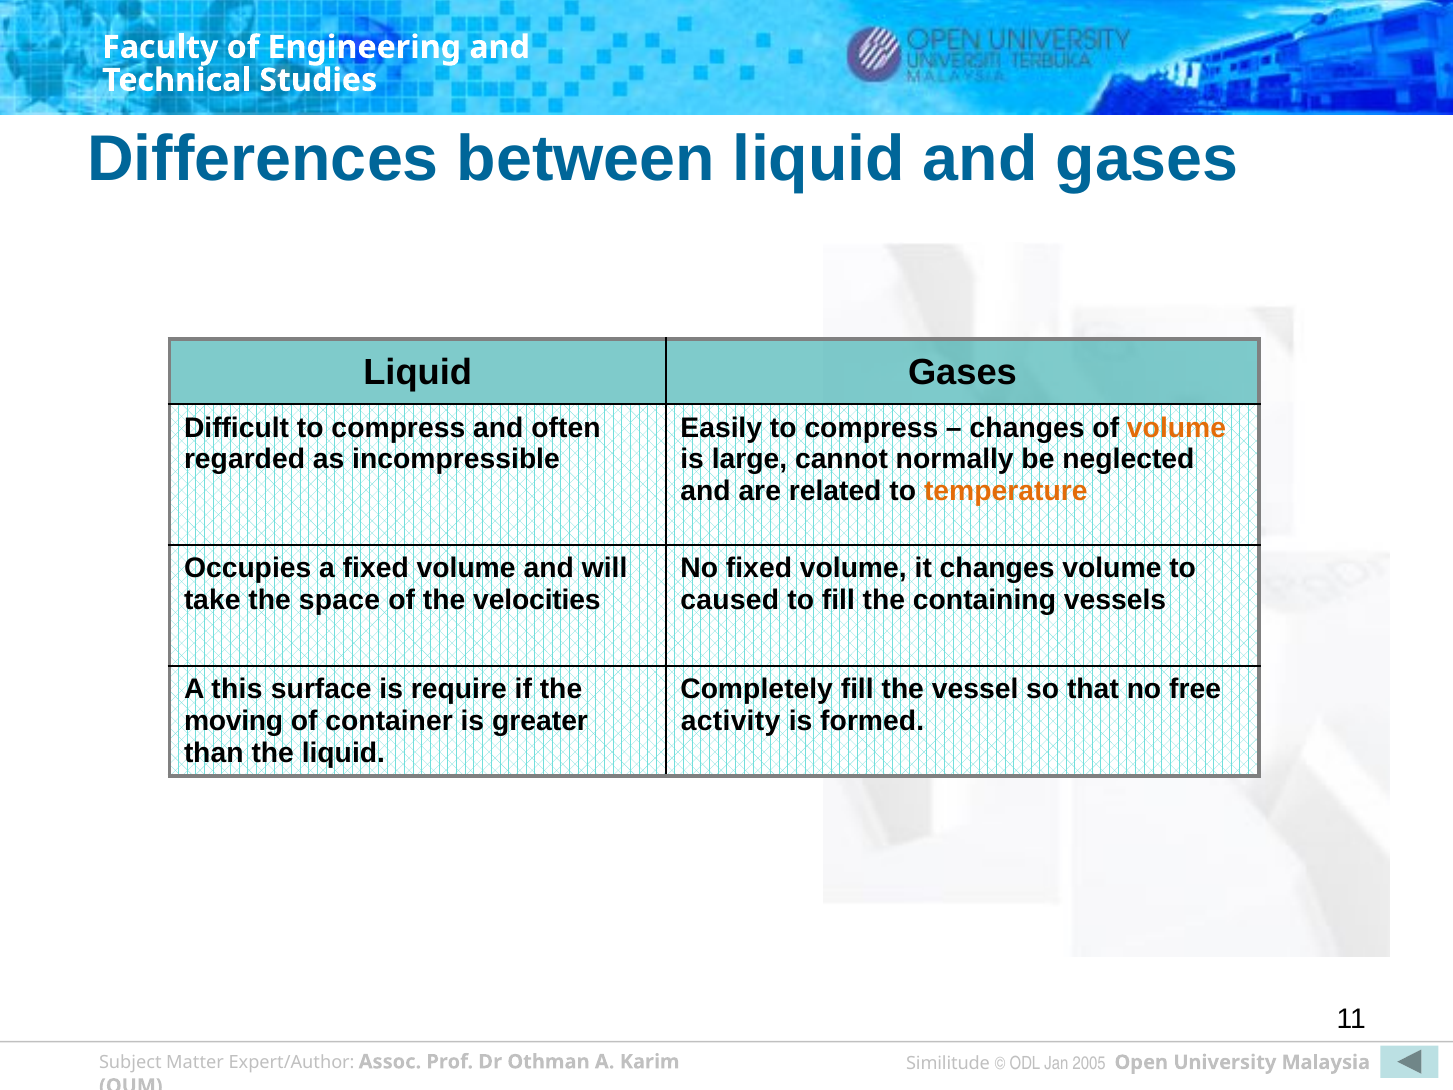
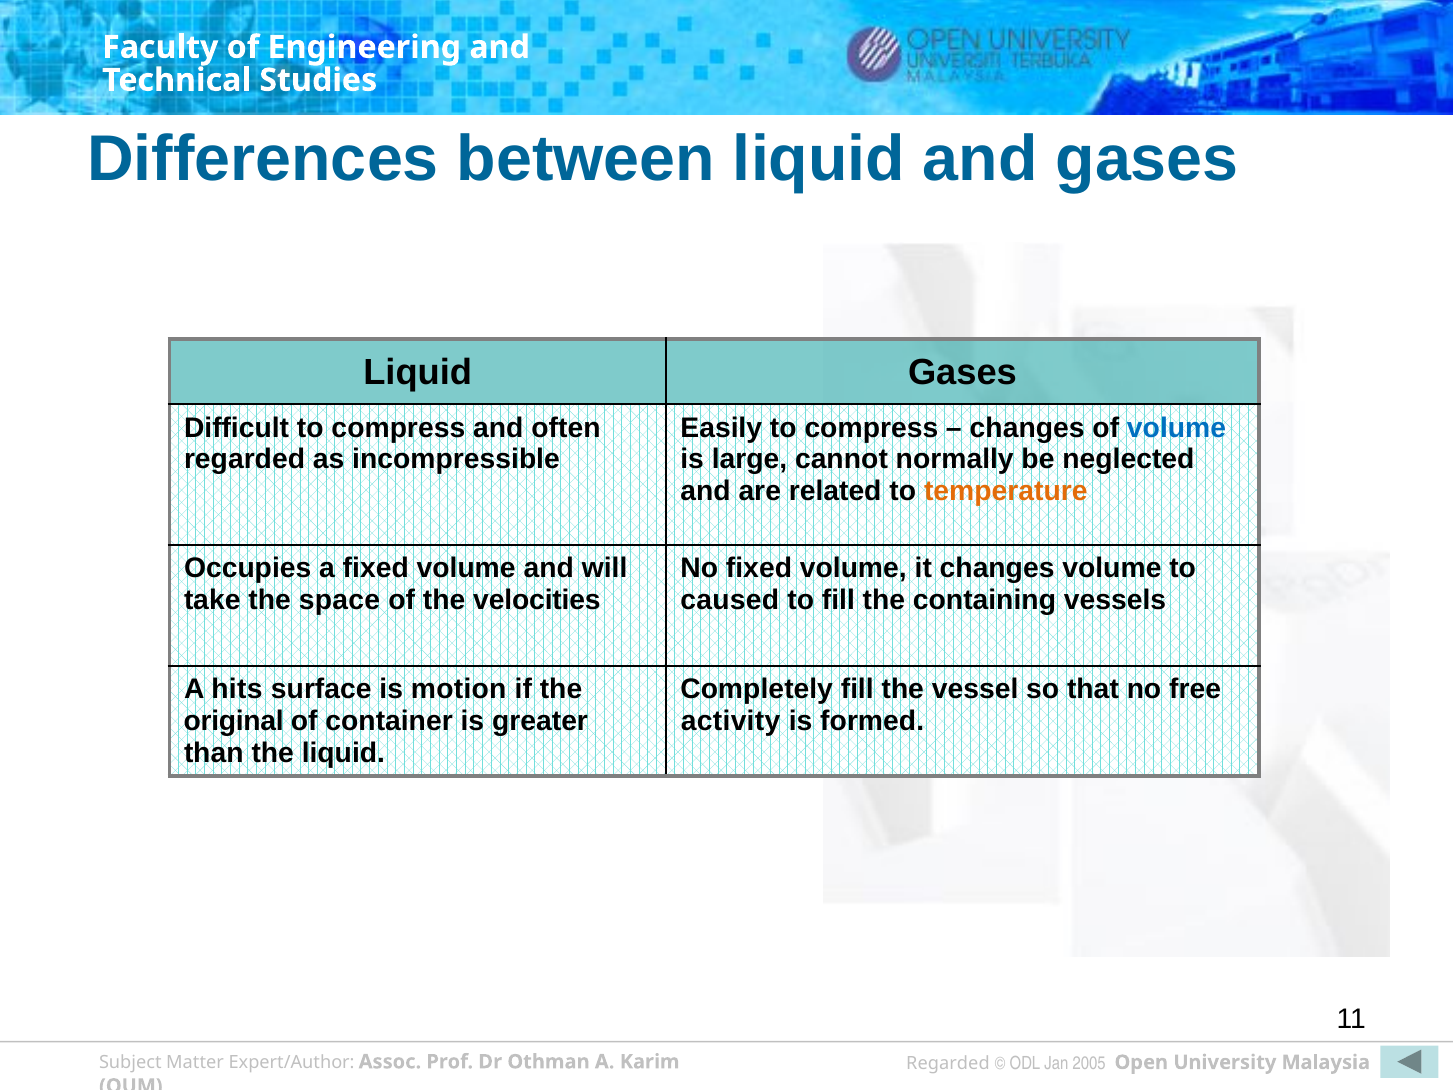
volume colour: orange -> blue (1177, 428)
this: this -> hits (237, 689)
require: require -> motion (459, 689)
moving: moving -> original (234, 721)
Similitude: Similitude -> Regarded (948, 1063)
